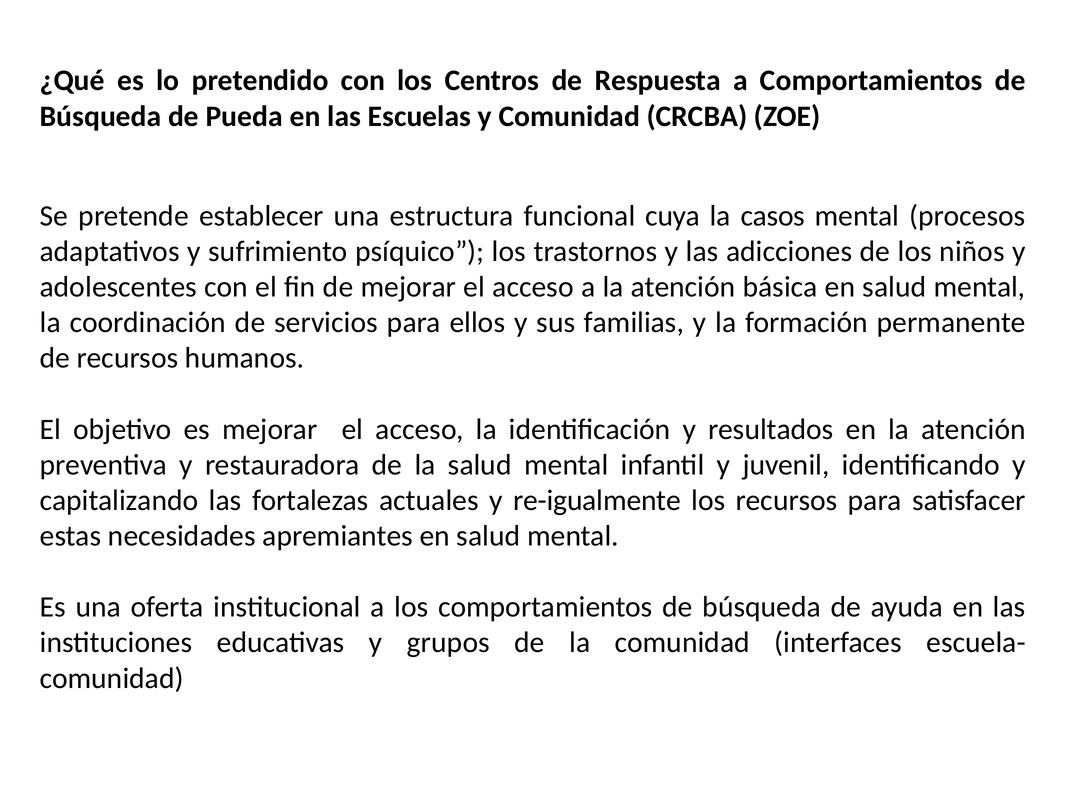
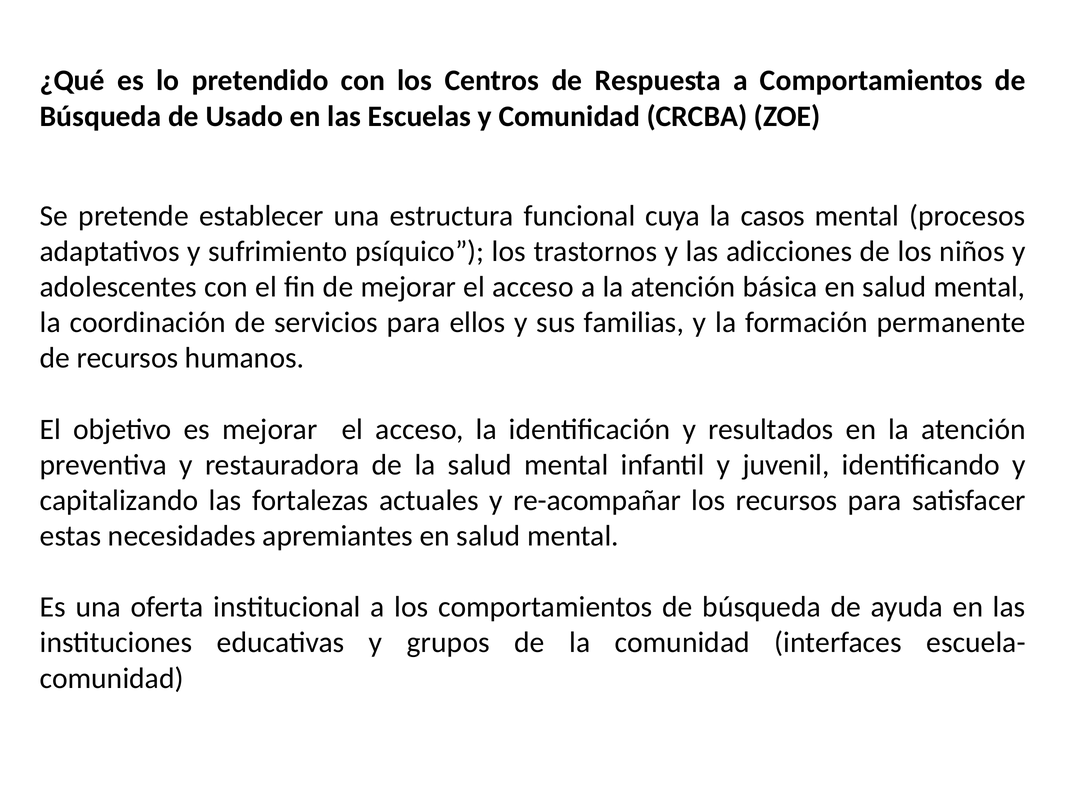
Pueda: Pueda -> Usado (244, 116)
re-igualmente: re-igualmente -> re-acompañar (597, 500)
